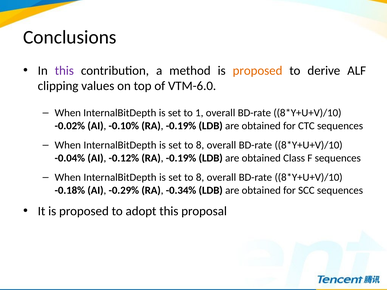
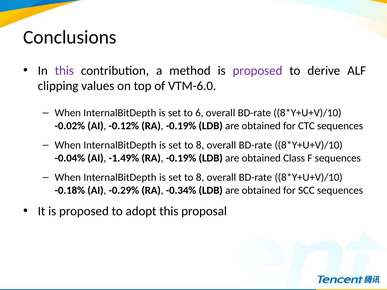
proposed colour: orange -> purple (258, 71)
1: 1 -> 6 (199, 113)
-0.10%: -0.10% -> -0.12% (124, 126)
-0.12%: -0.12% -> -1.49% (124, 158)
